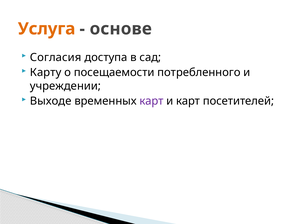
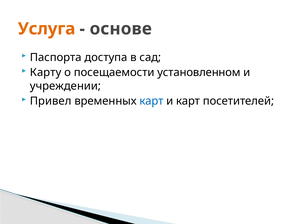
Согласия: Согласия -> Паспорта (56, 57)
потребленного: потребленного -> установленном (199, 73)
Выходе: Выходе -> Привел (51, 101)
карт colour: purple -> blue (151, 101)
